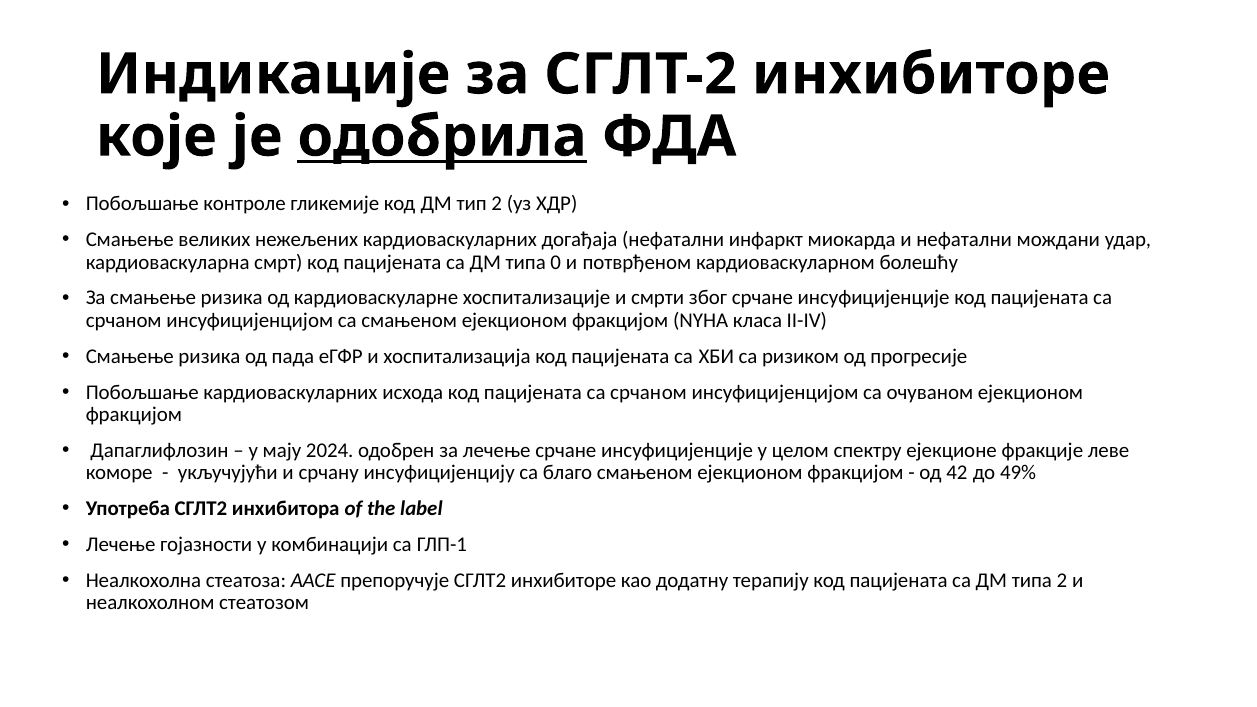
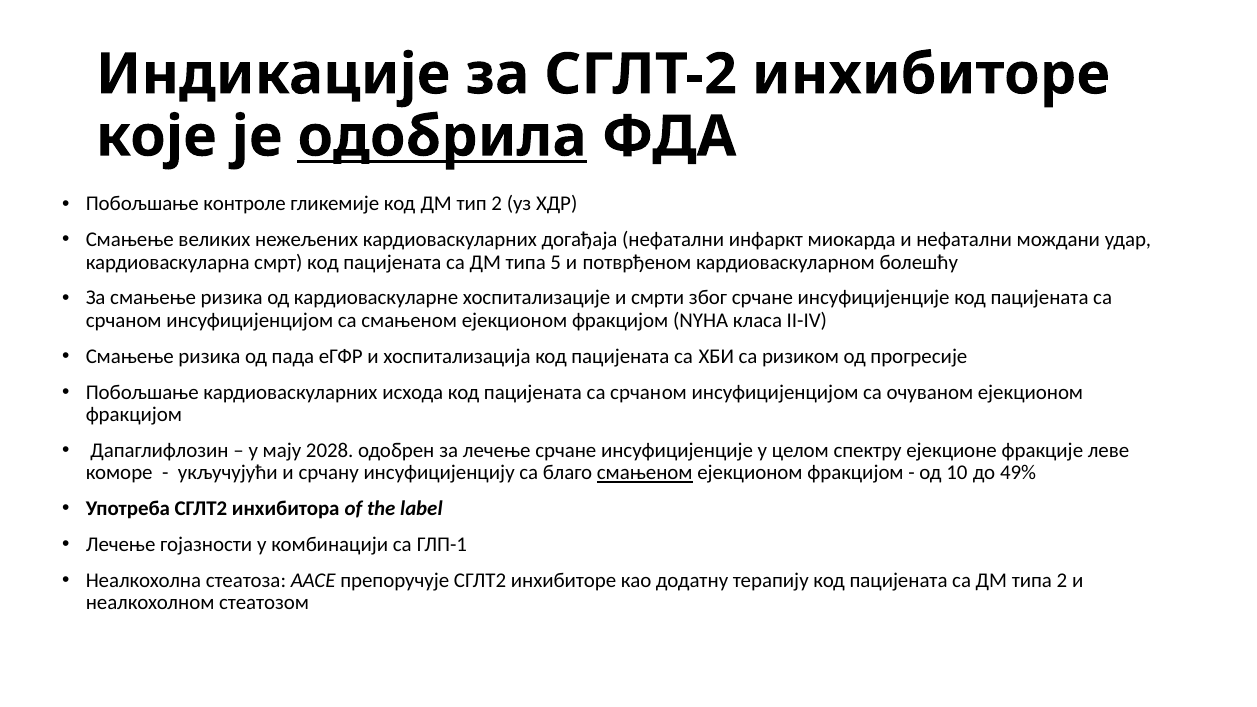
0: 0 -> 5 (556, 262)
2024: 2024 -> 2028 (330, 450)
смањеном underline: none -> present (645, 473)
42: 42 -> 10 (957, 473)
